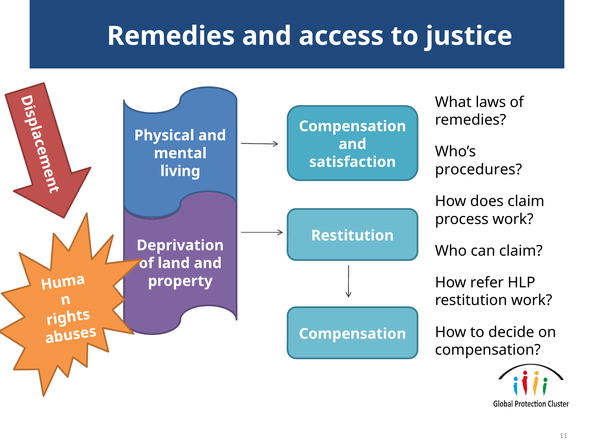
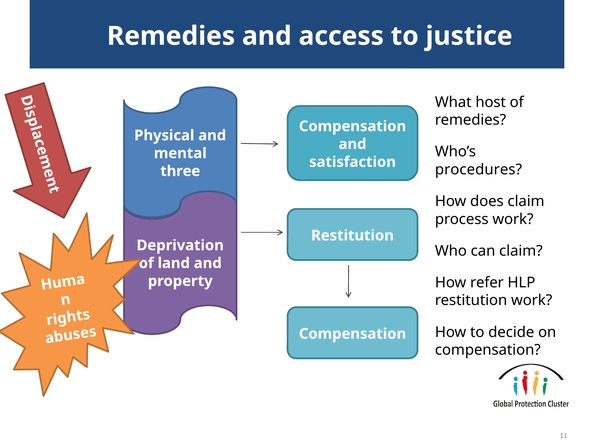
laws: laws -> host (491, 102)
living: living -> three (180, 171)
